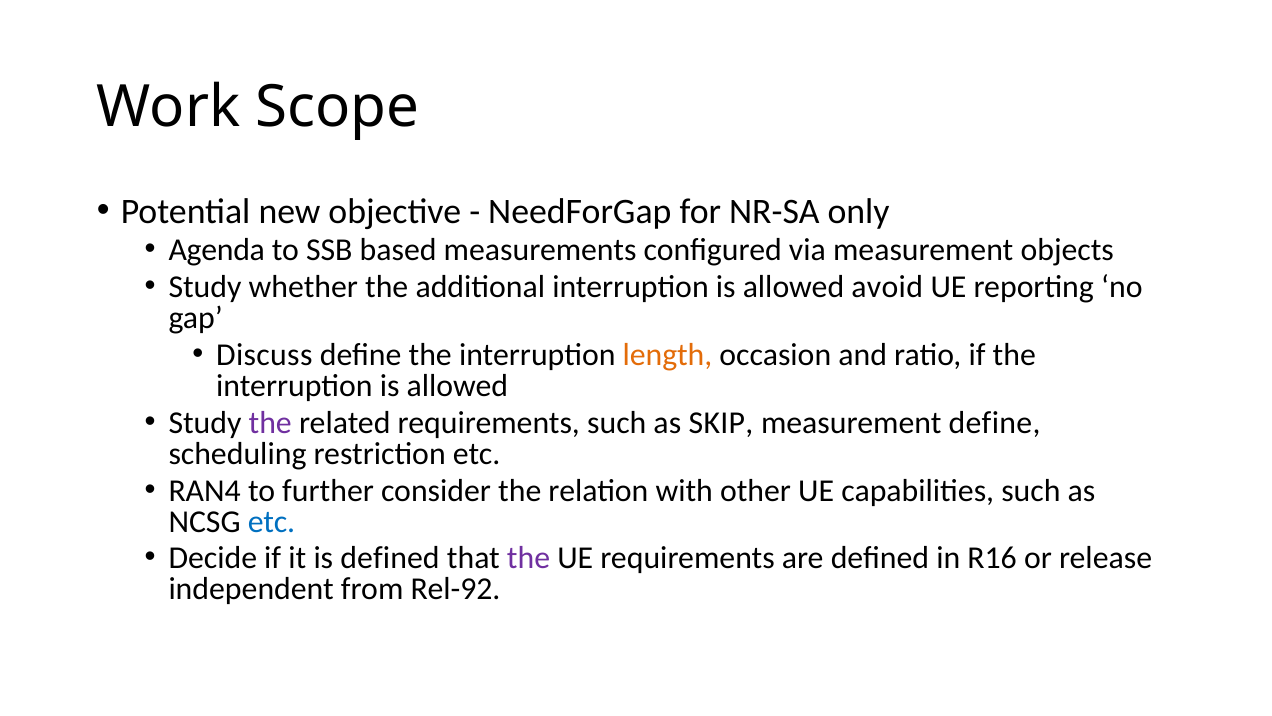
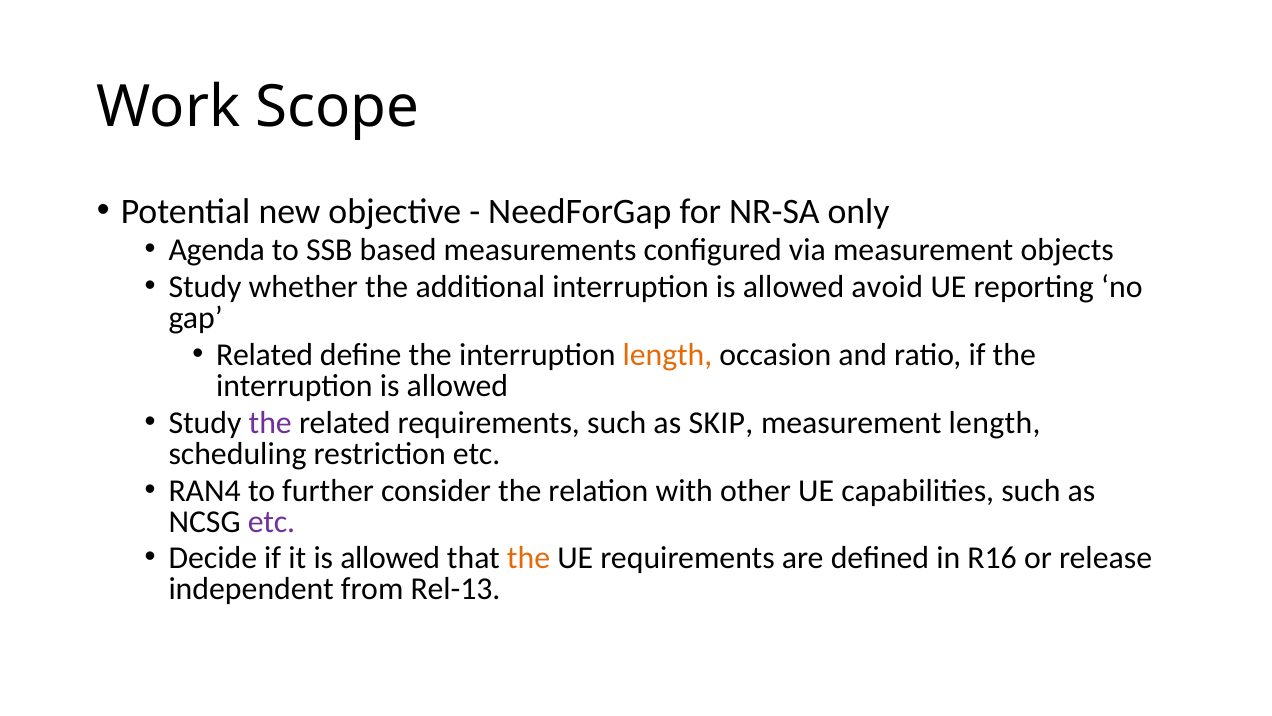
Discuss: Discuss -> Related (265, 355)
measurement define: define -> length (995, 423)
etc colour: blue -> purple (272, 521)
it is defined: defined -> allowed (390, 558)
the colour: purple -> orange (529, 558)
Rel-92: Rel-92 -> Rel-13 (455, 589)
